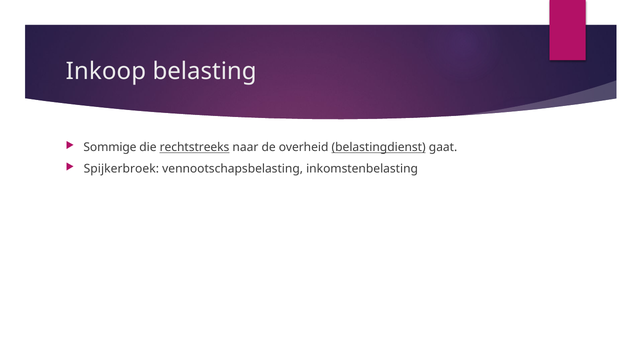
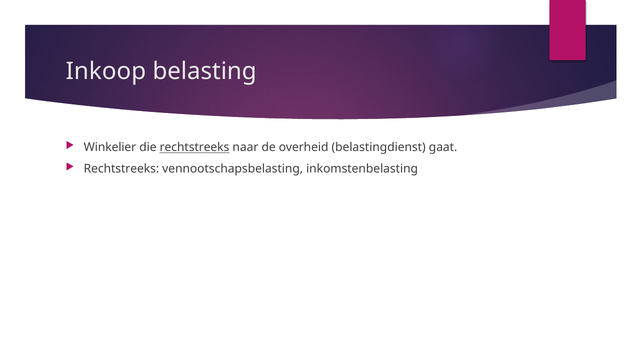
Sommige: Sommige -> Winkelier (110, 148)
belastingdienst underline: present -> none (379, 148)
Spijkerbroek: Spijkerbroek -> Rechtstreeks (121, 169)
